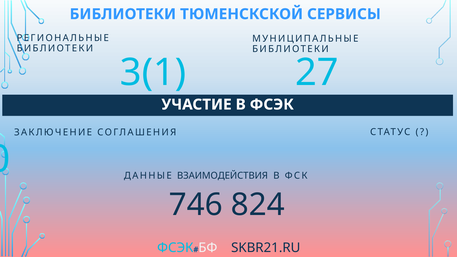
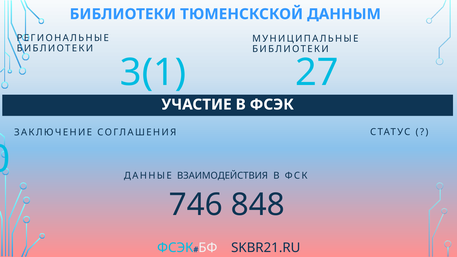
СЕРВИСЫ: СЕРВИСЫ -> ДАННЫМ (344, 14)
824: 824 -> 848 (258, 205)
